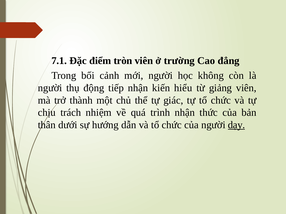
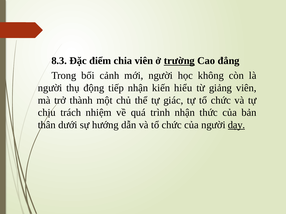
7.1: 7.1 -> 8.3 (59, 61)
tròn: tròn -> chia (123, 61)
trường underline: none -> present (179, 61)
